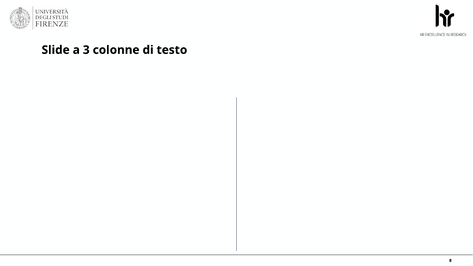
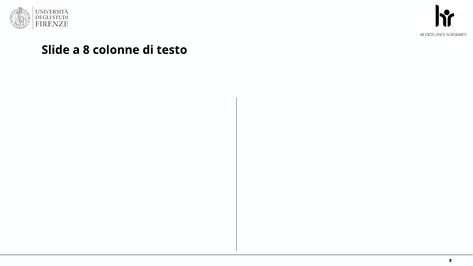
a 3: 3 -> 8 (86, 50)
